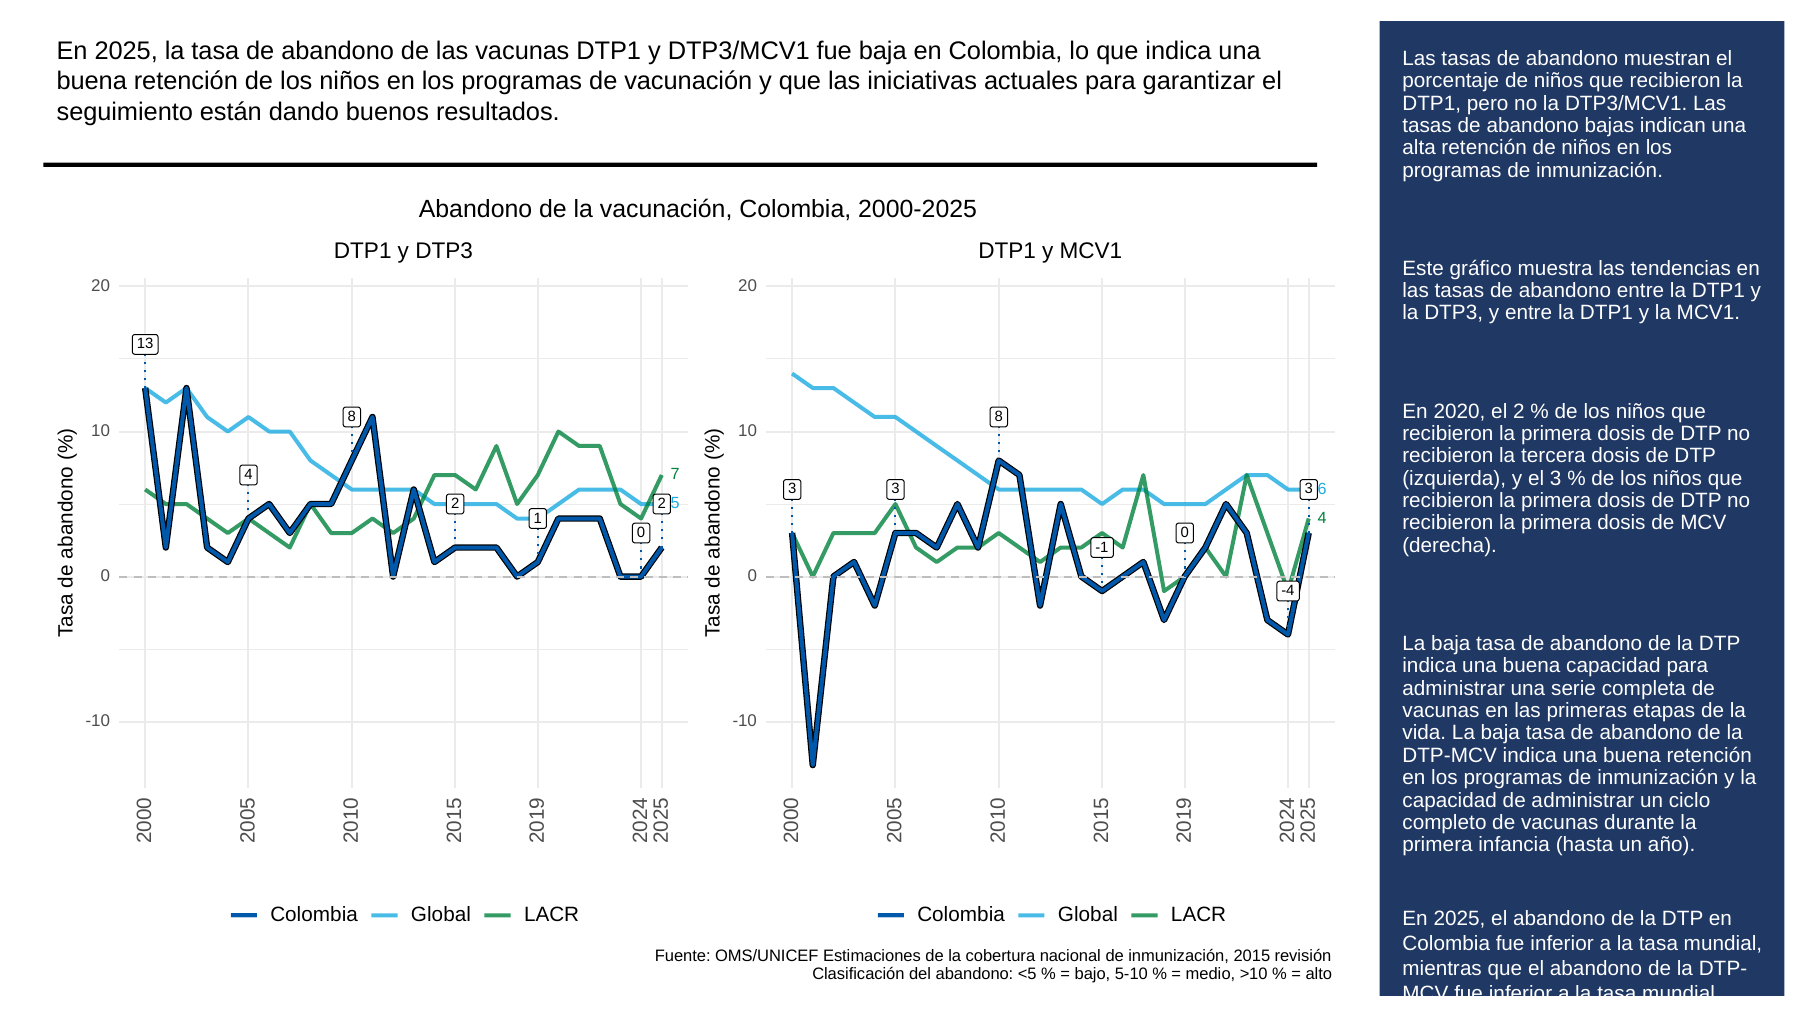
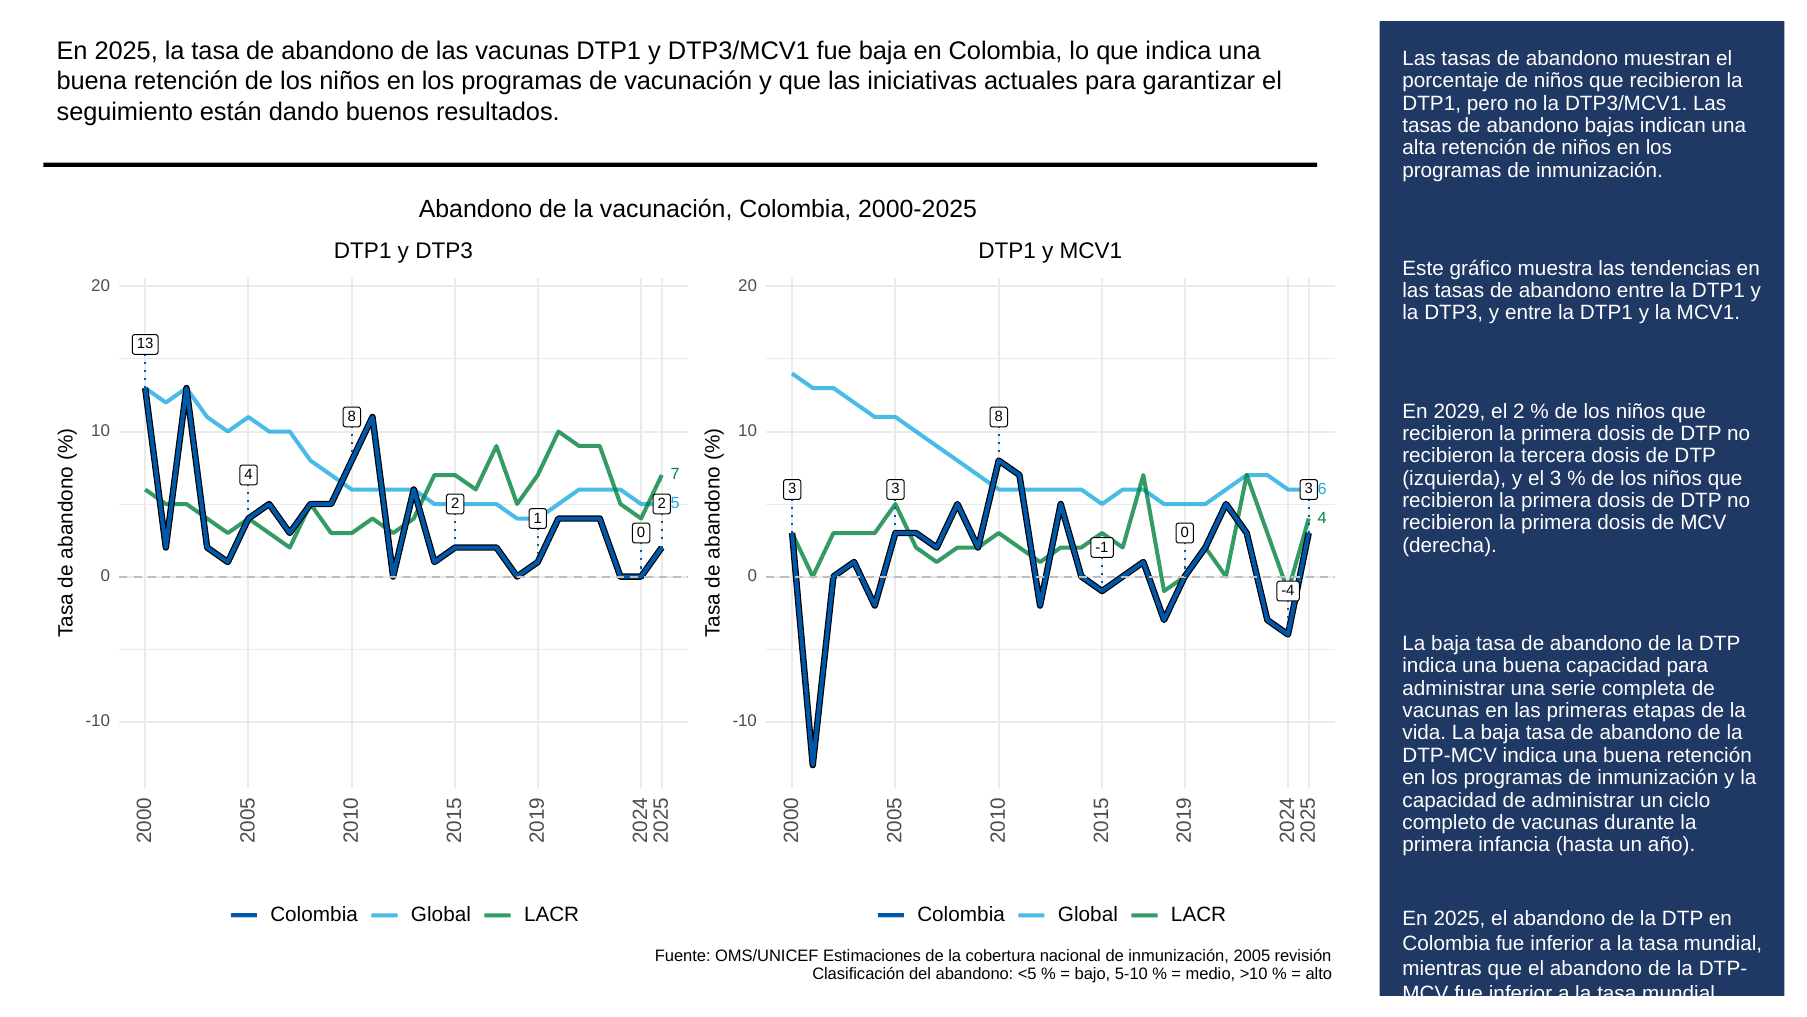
2020: 2020 -> 2029 (1459, 411)
2015: 2015 -> 2005 (1252, 956)
